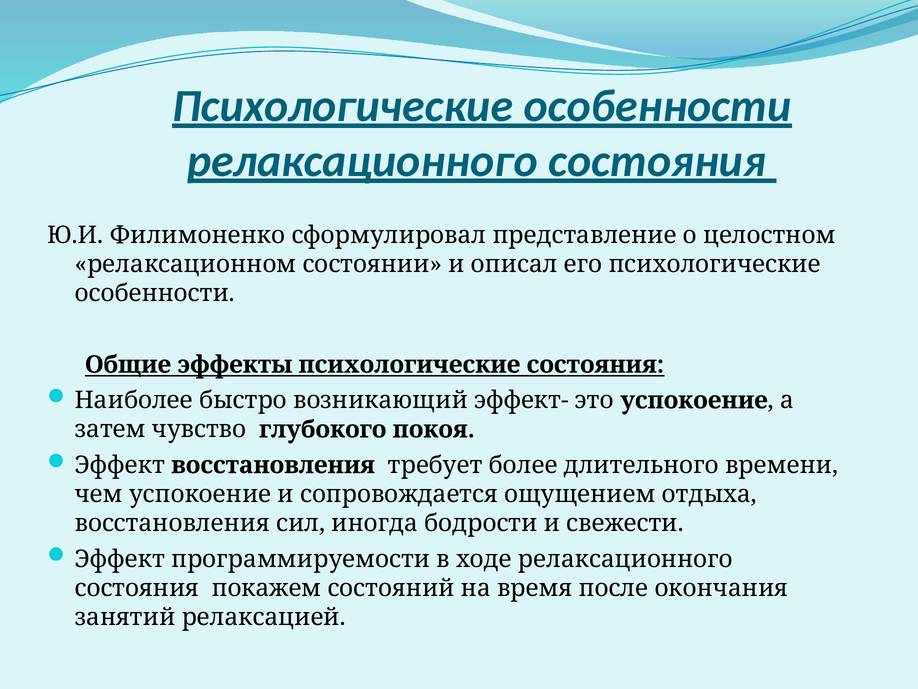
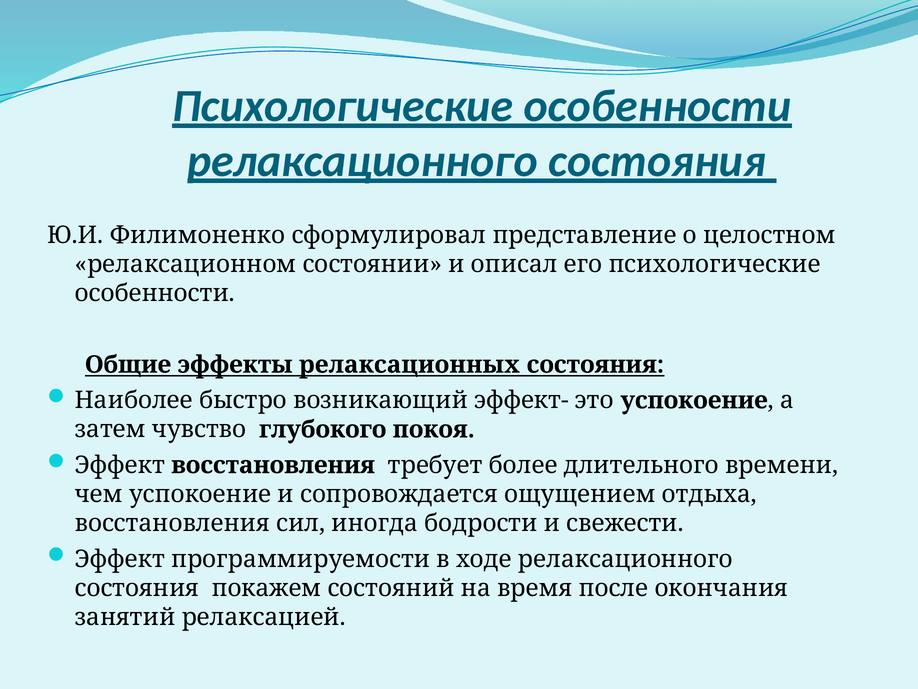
эффекты психологические: психологические -> релаксационных (409, 364)
